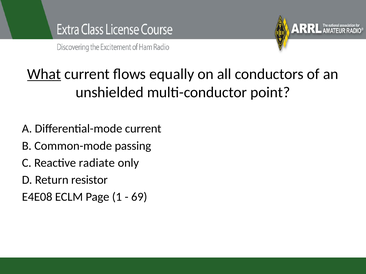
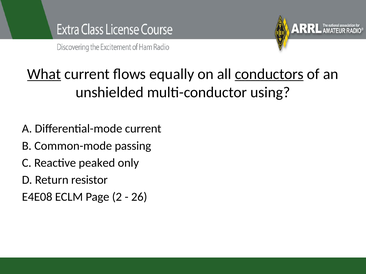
conductors underline: none -> present (269, 74)
point: point -> using (270, 93)
radiate: radiate -> peaked (97, 163)
1: 1 -> 2 (117, 197)
69: 69 -> 26 (139, 197)
